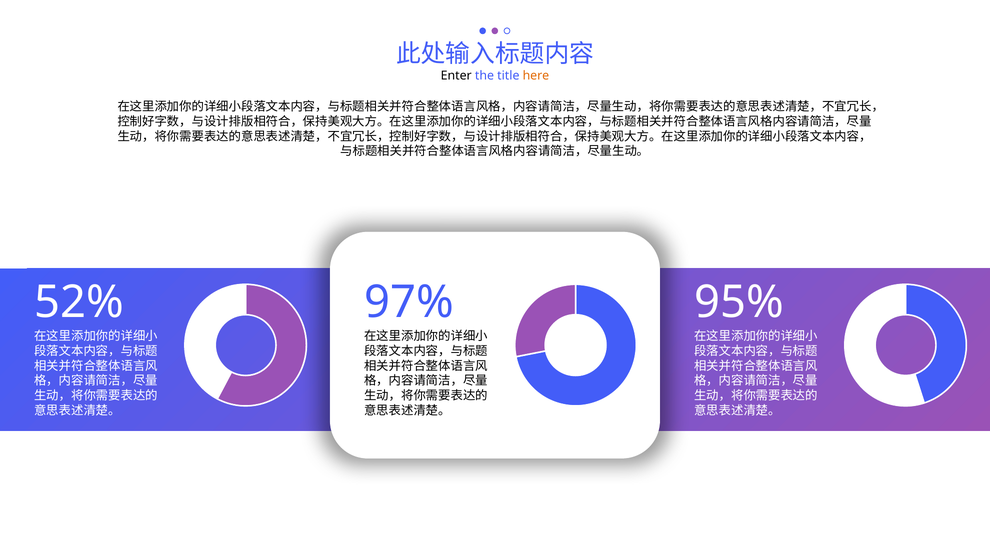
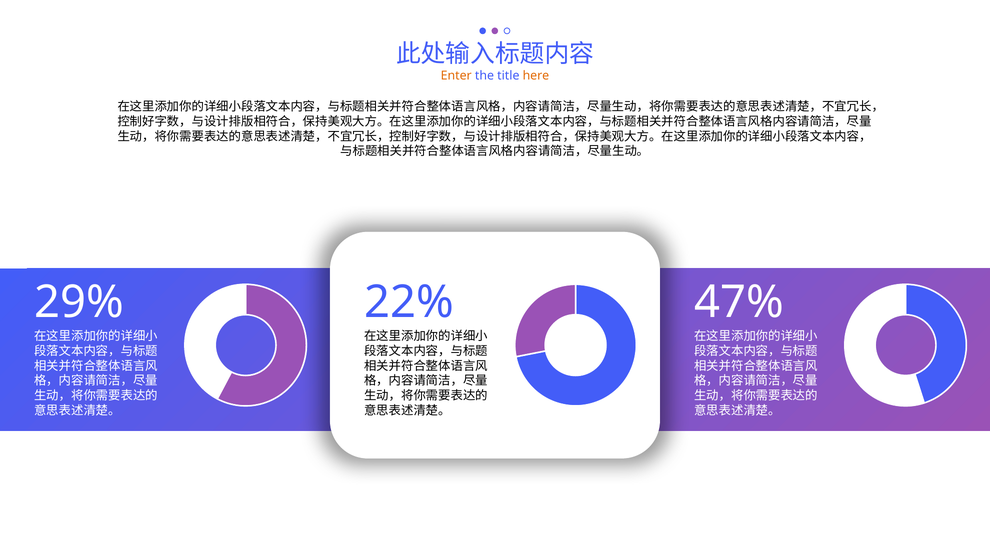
Enter colour: black -> orange (456, 75)
52%: 52% -> 29% (79, 302)
97%: 97% -> 22% (409, 302)
95%: 95% -> 47% (739, 302)
